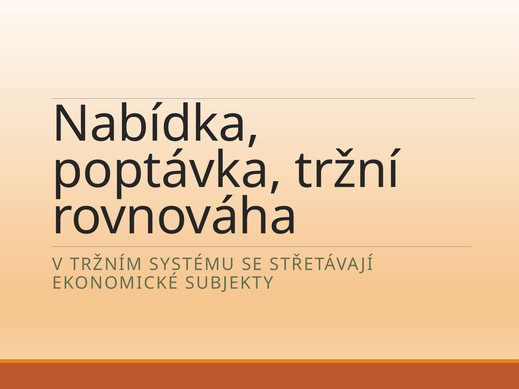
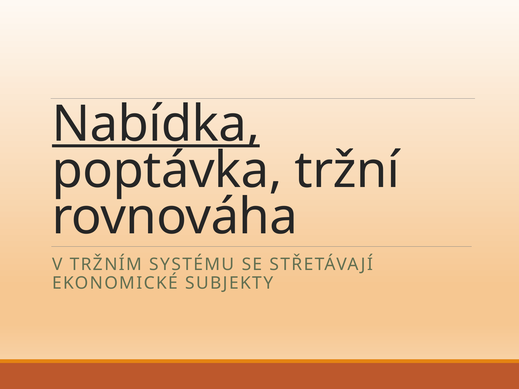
Nabídka underline: none -> present (156, 124)
